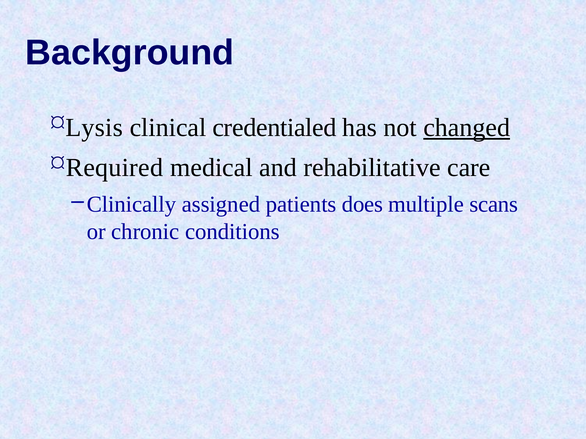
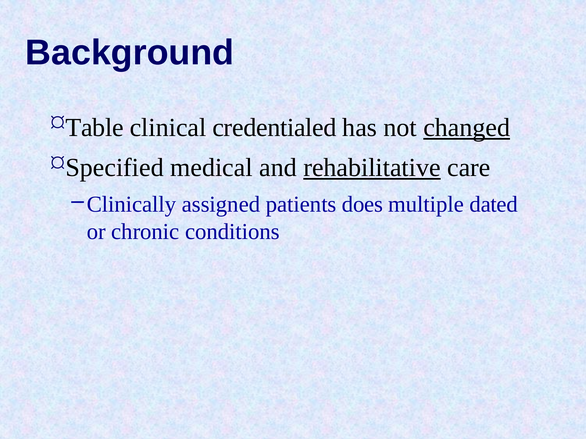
Lysis: Lysis -> Table (94, 128)
Required: Required -> Specified (115, 168)
rehabilitative underline: none -> present (372, 168)
scans: scans -> dated (494, 205)
